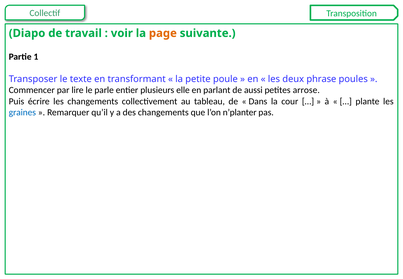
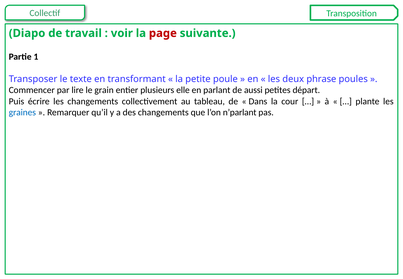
page colour: orange -> red (163, 33)
parle: parle -> grain (104, 90)
arrose: arrose -> départ (306, 90)
n’planter: n’planter -> n’parlant (240, 112)
